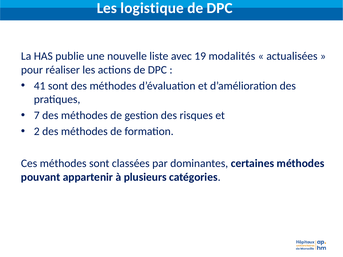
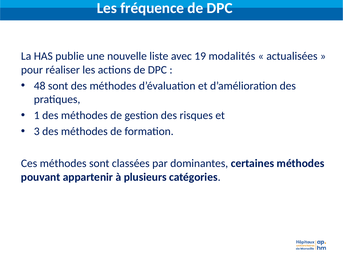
logistique: logistique -> fréquence (152, 8)
41: 41 -> 48 (40, 86)
7: 7 -> 1 (37, 116)
2: 2 -> 3 (37, 132)
